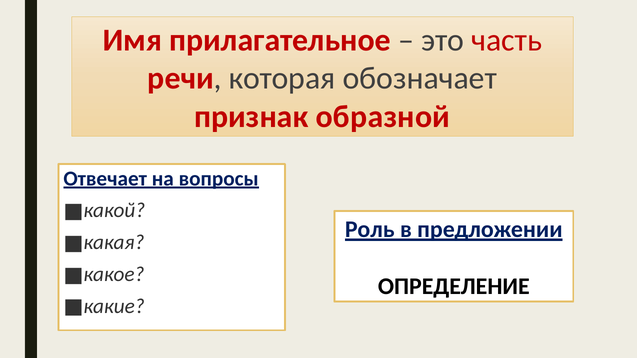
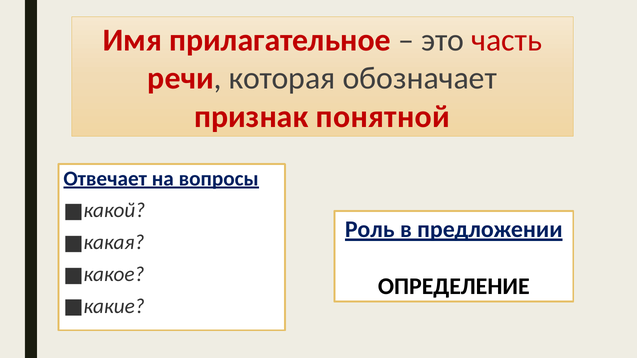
образной: образной -> понятной (383, 117)
